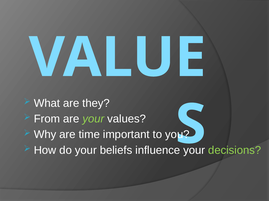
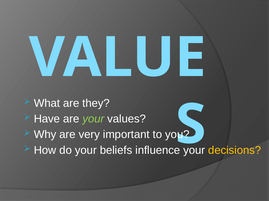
From: From -> Have (47, 119)
time: time -> very (89, 135)
decisions colour: light green -> yellow (235, 151)
